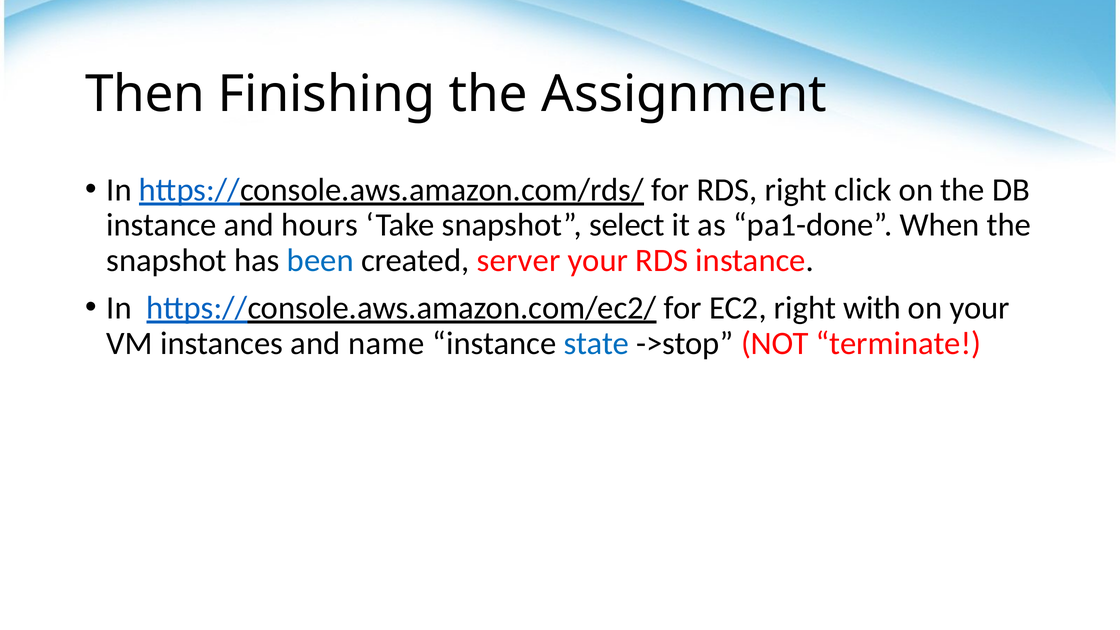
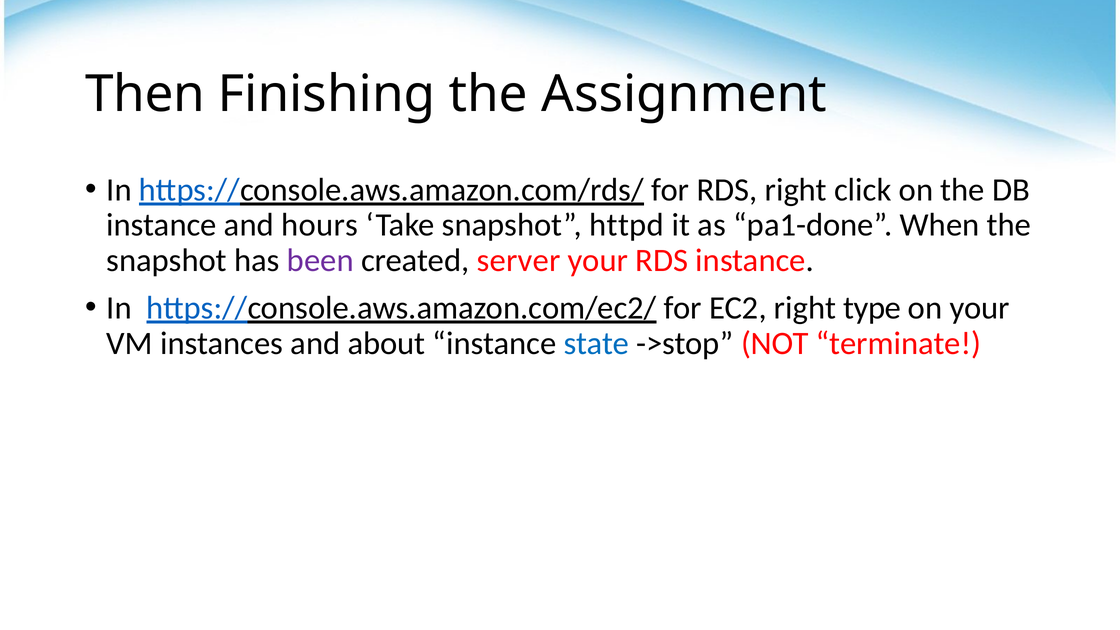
select: select -> httpd (627, 225)
been colour: blue -> purple (320, 260)
with: with -> type (872, 308)
name: name -> about (387, 343)
